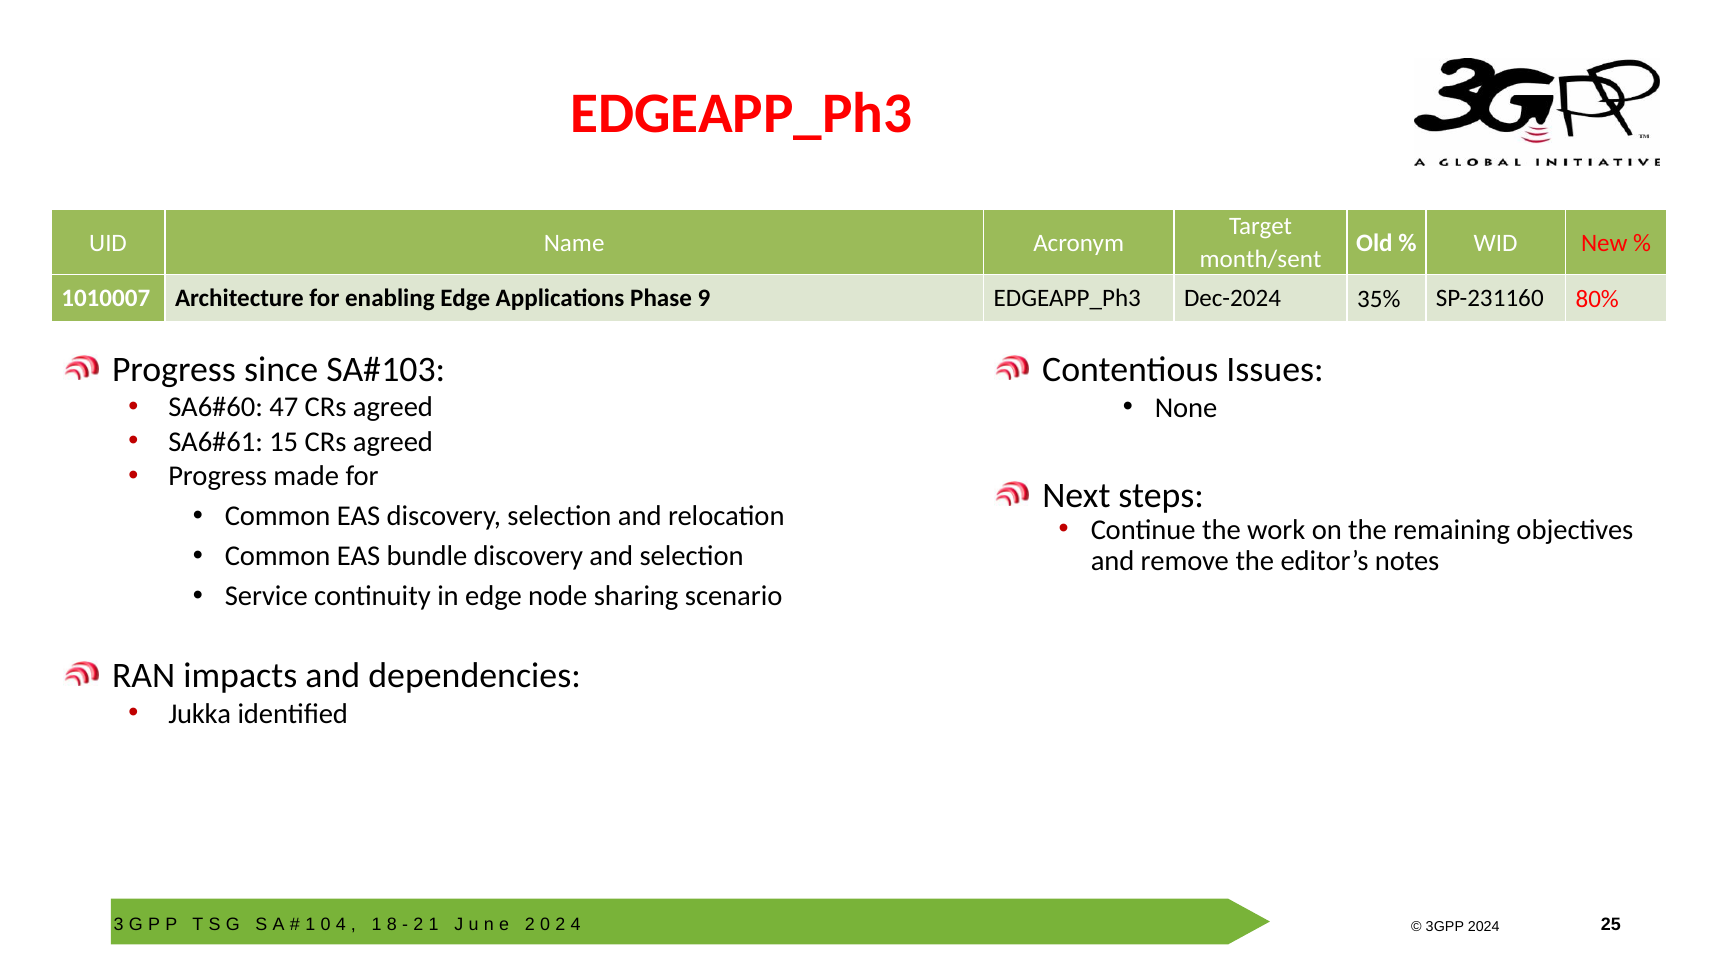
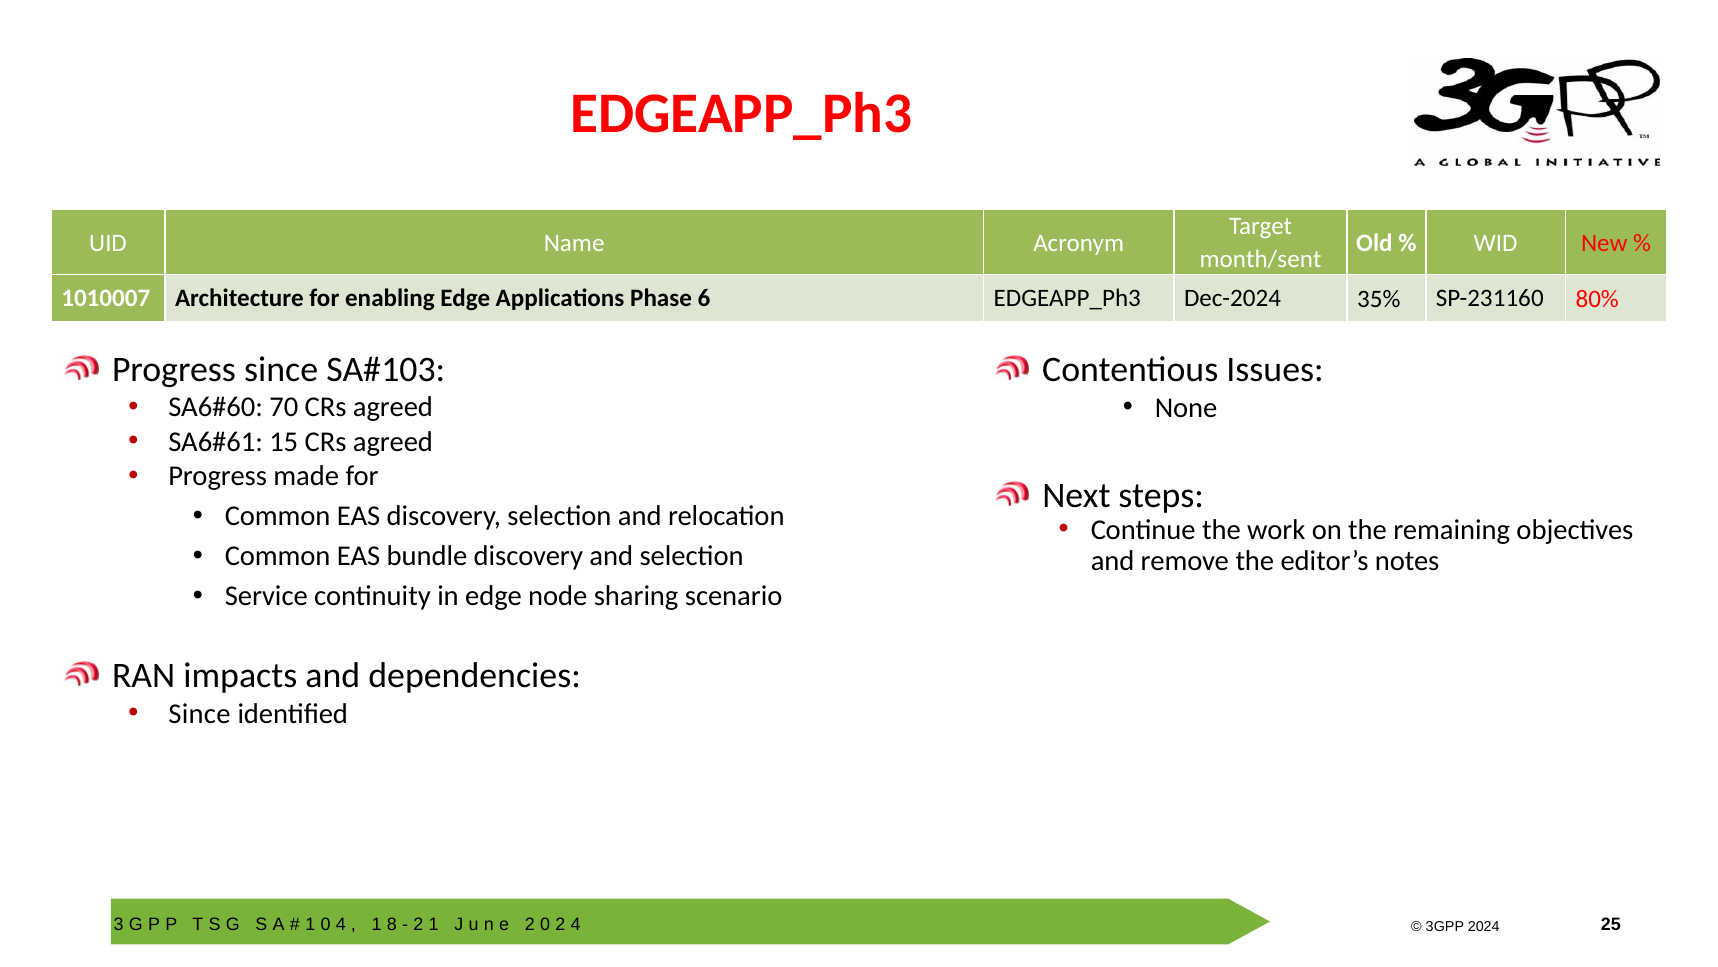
9: 9 -> 6 (704, 298)
47: 47 -> 70 (284, 407)
Jukka: Jukka -> Since (199, 714)
